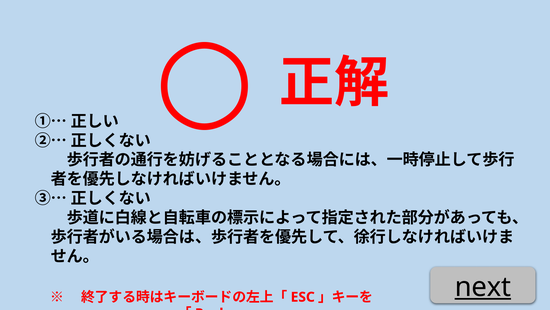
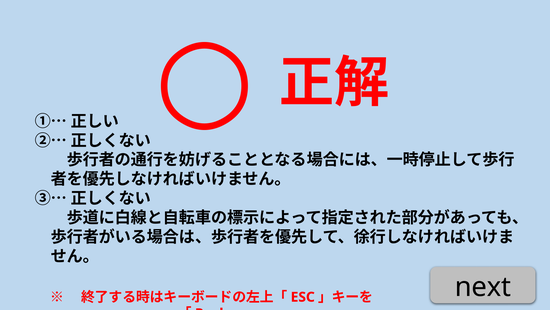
next underline: present -> none (483, 286)
